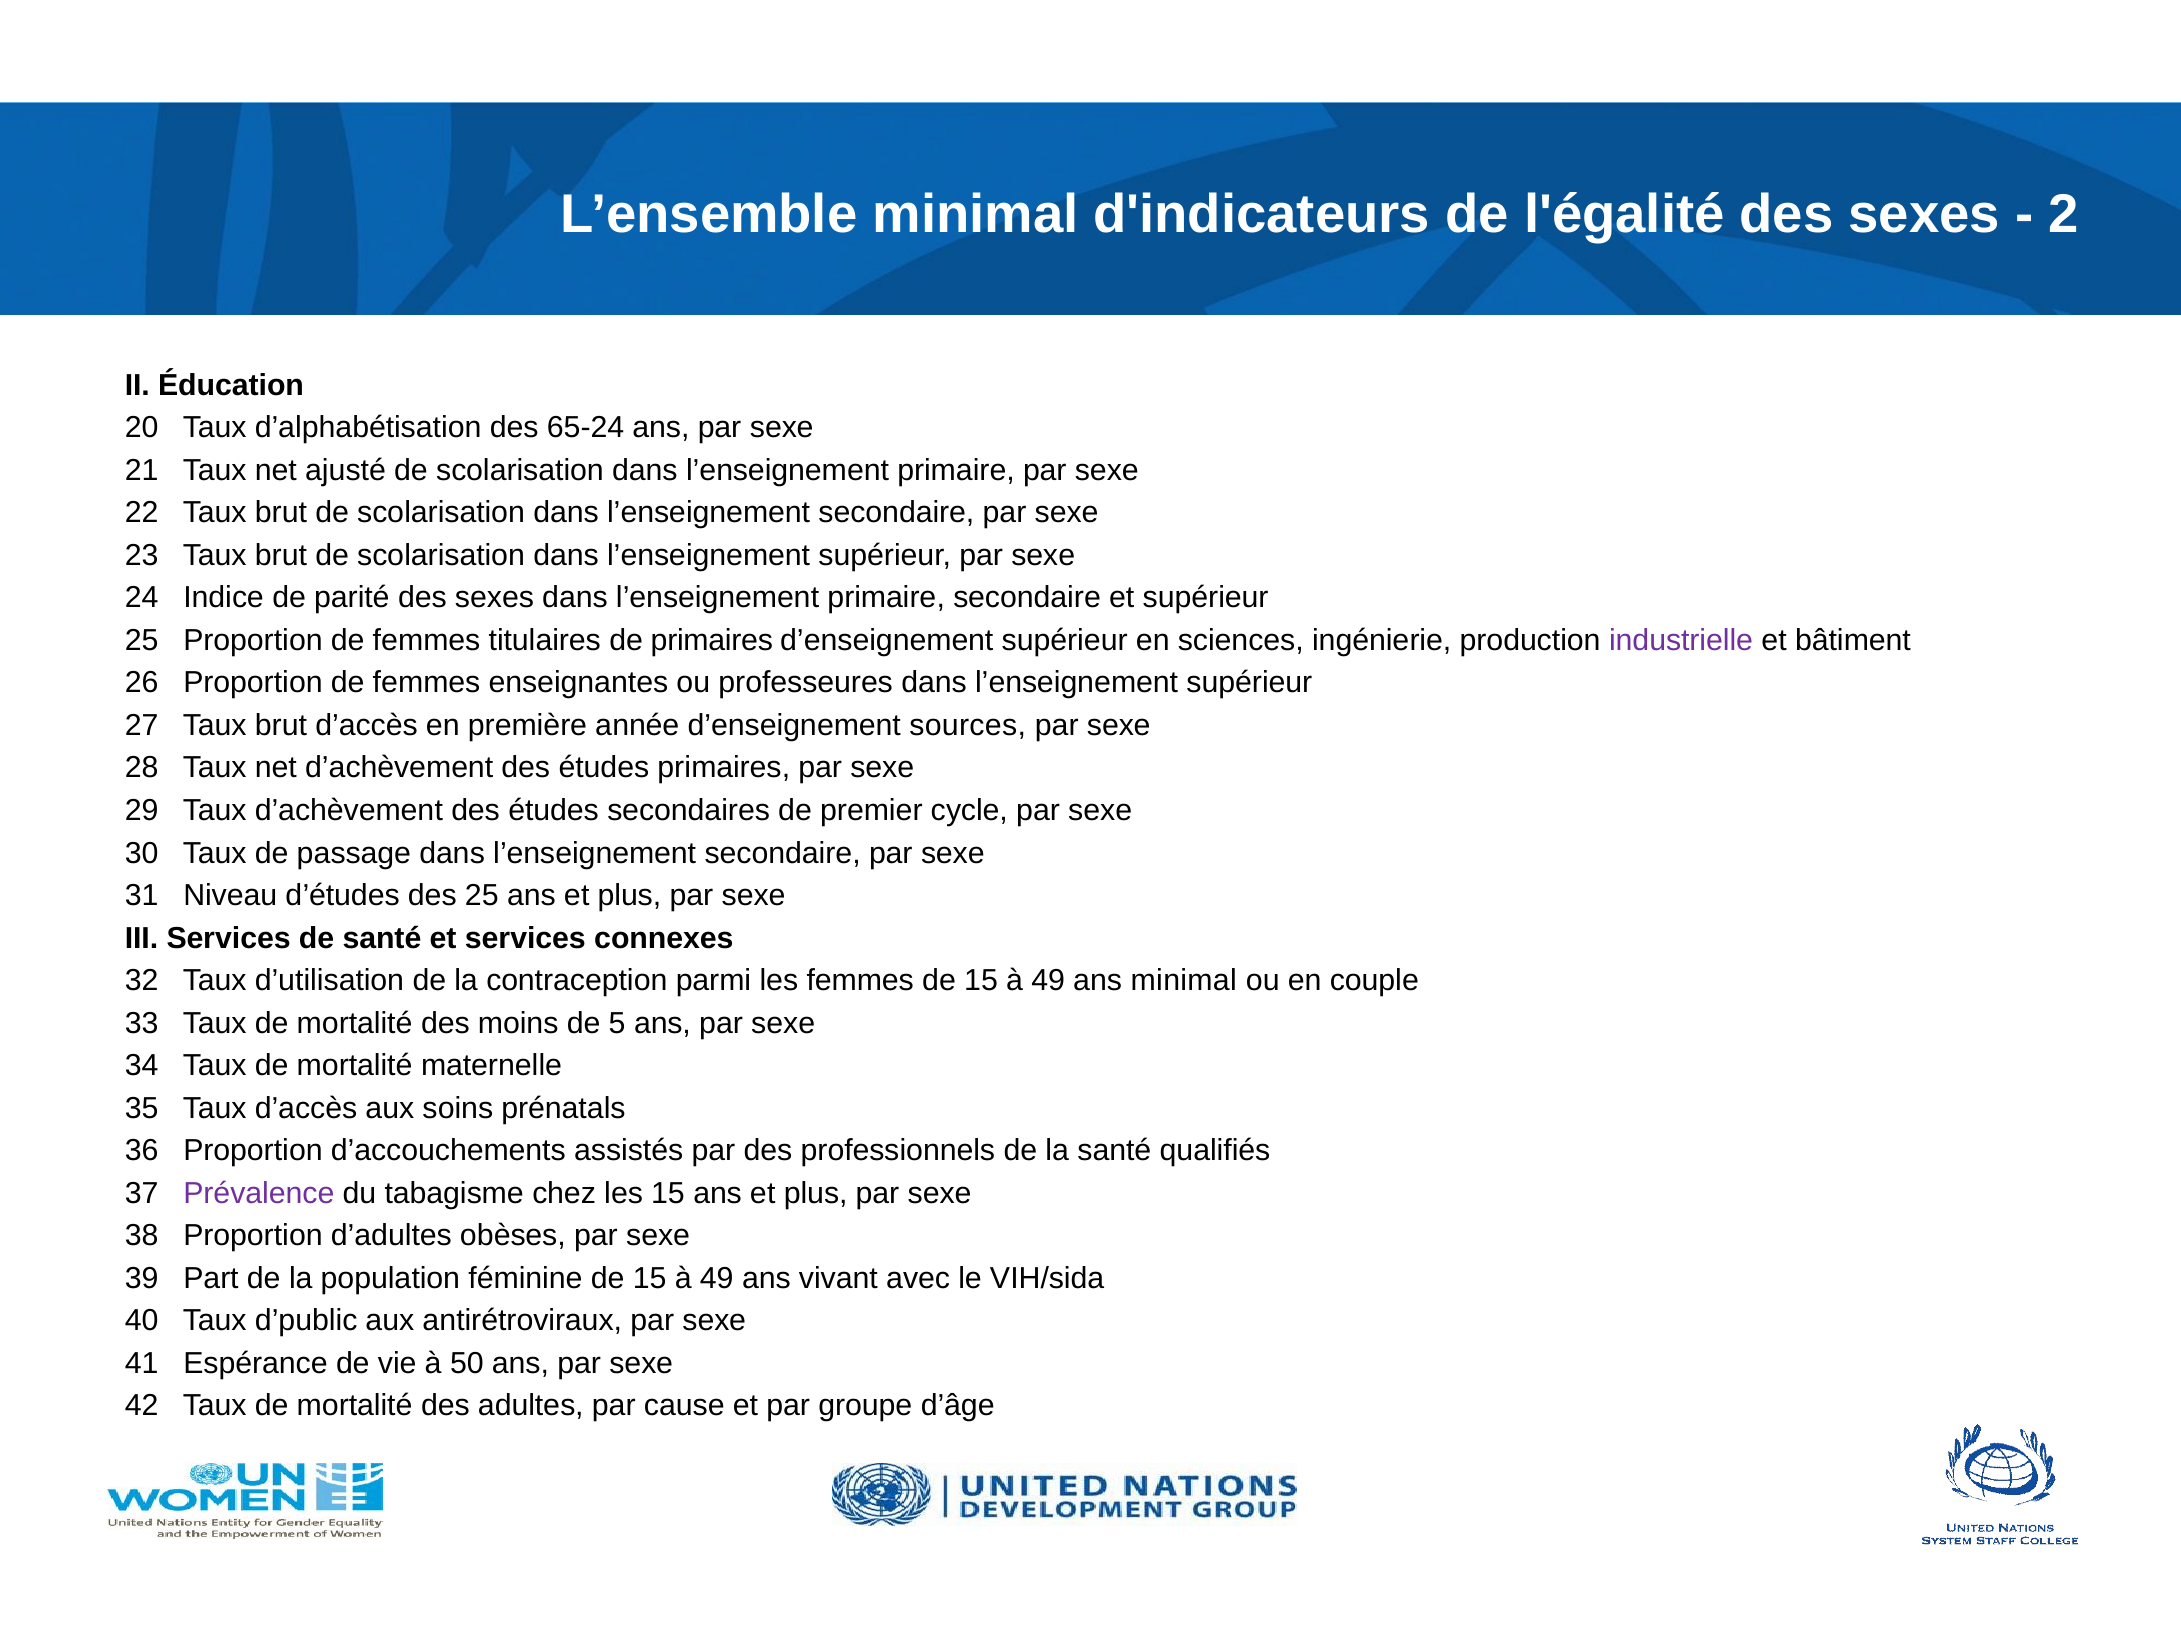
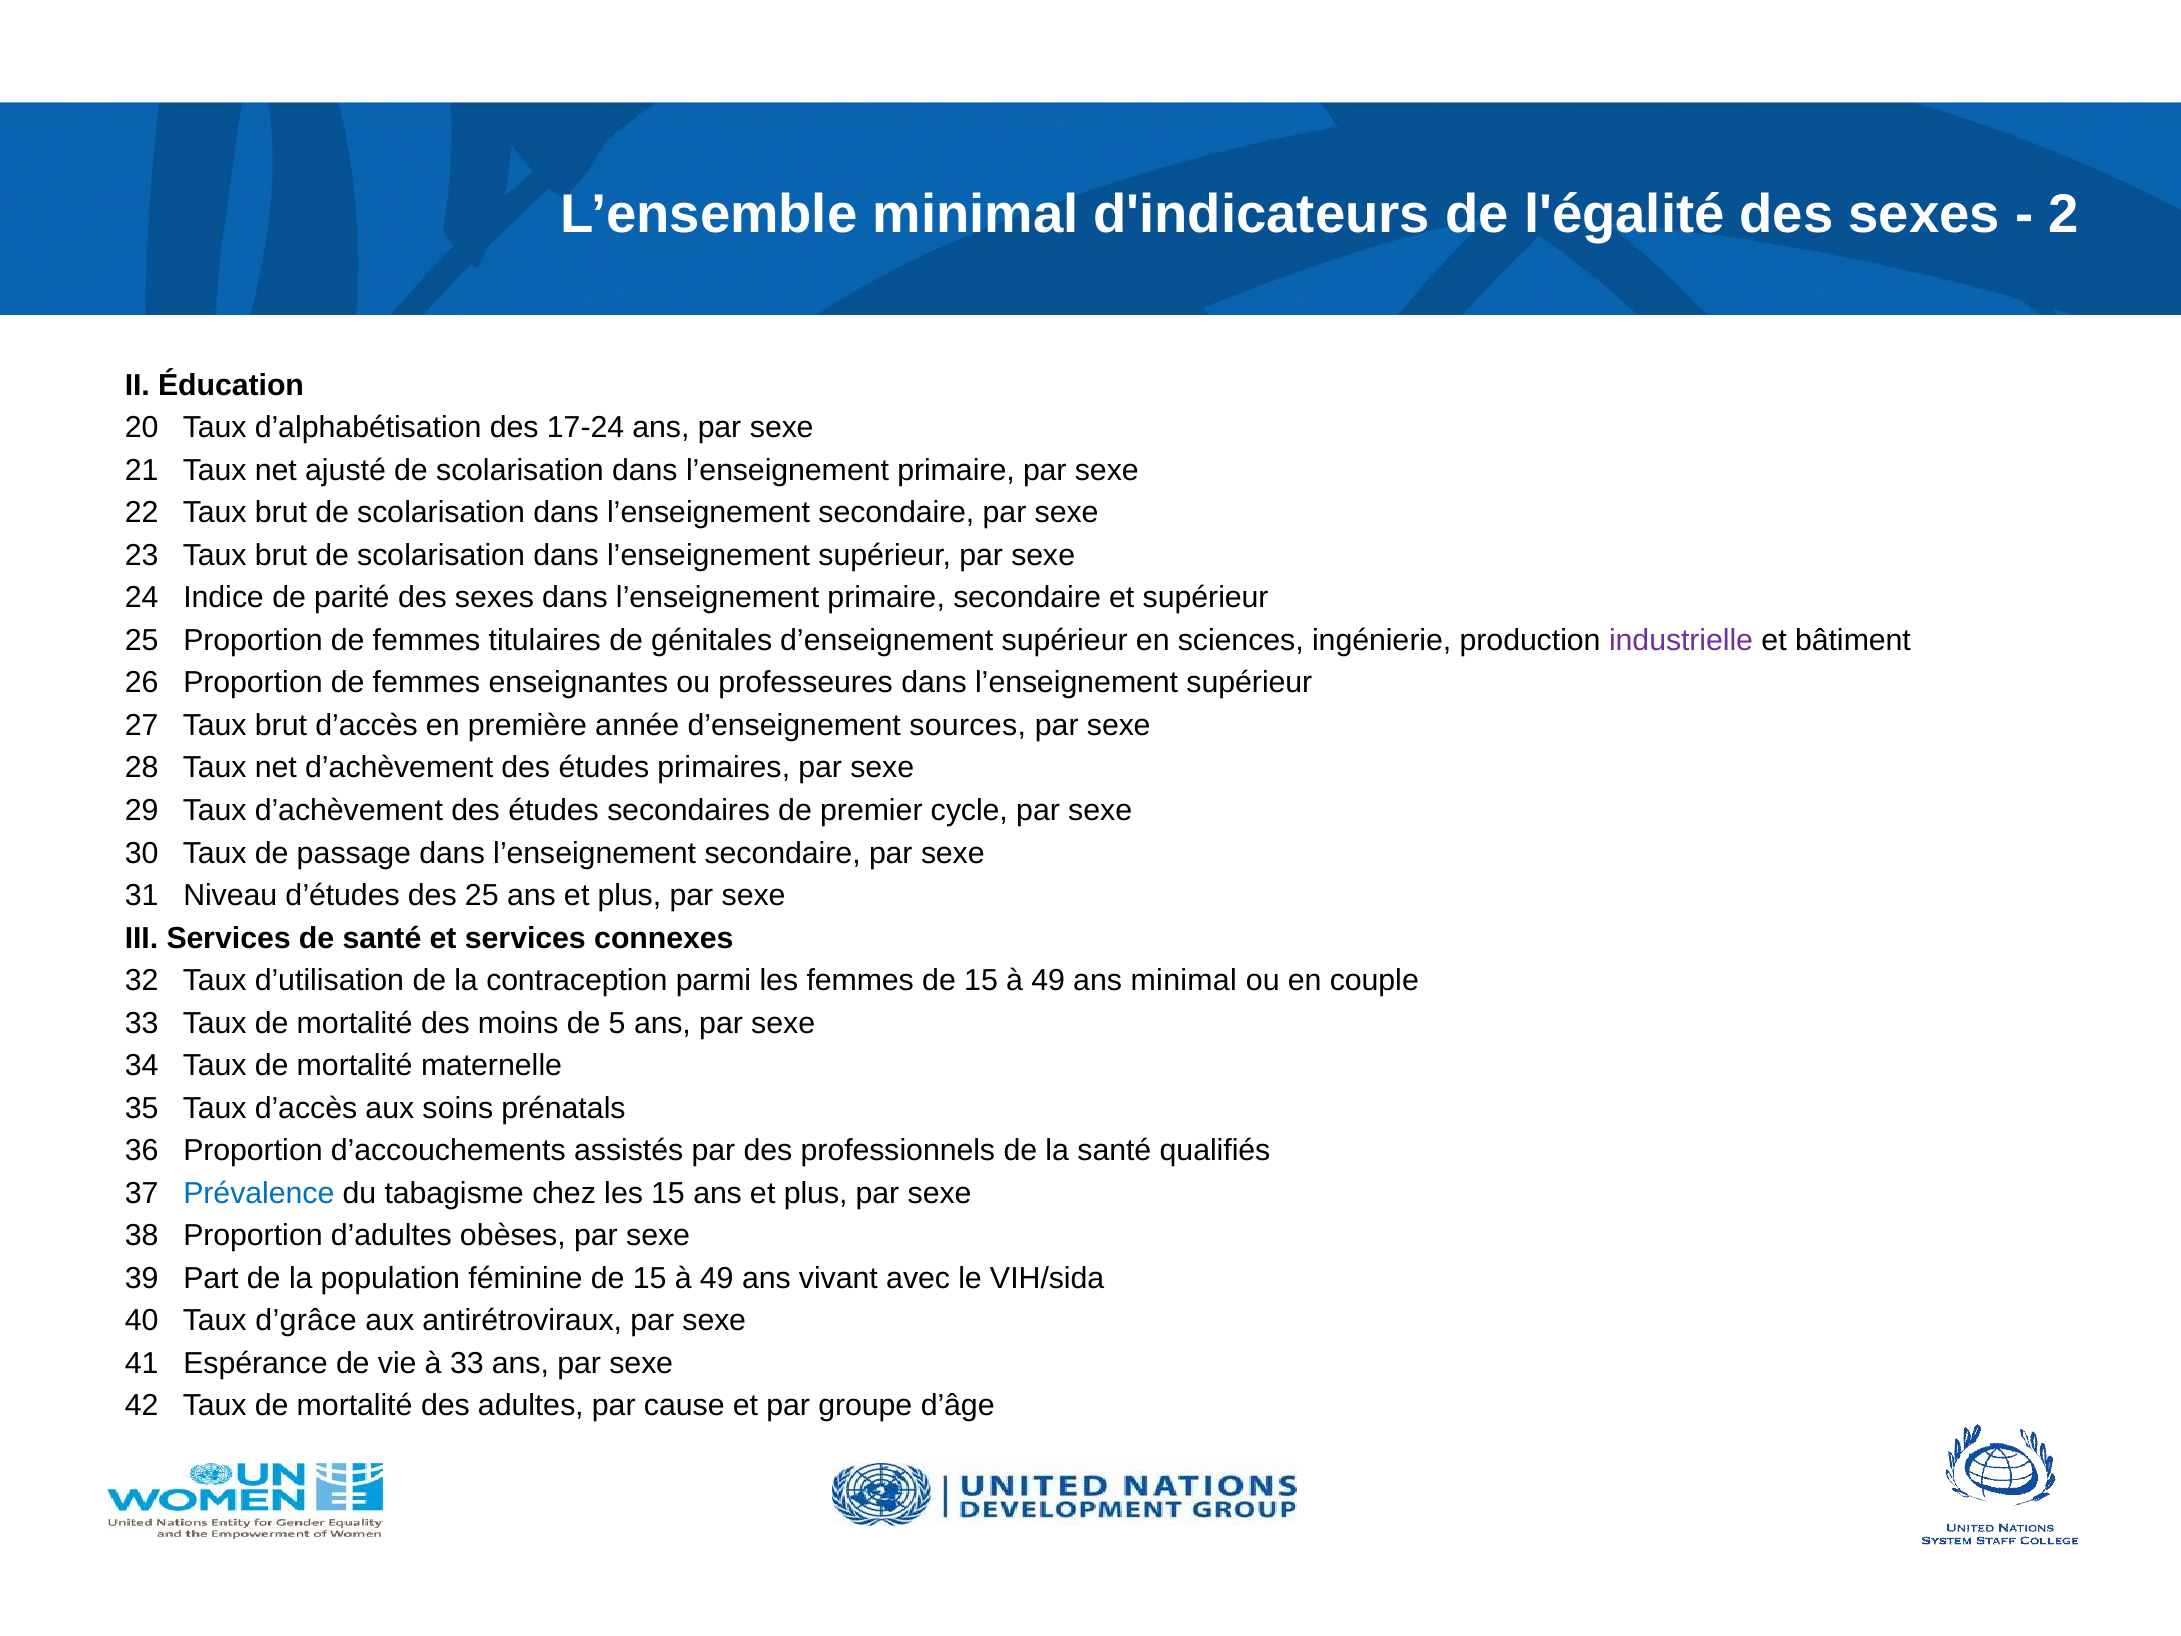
65-24: 65-24 -> 17-24 (586, 428)
de primaires: primaires -> génitales (712, 640)
Prévalence colour: purple -> blue (259, 1193)
d’public: d’public -> d’grâce (306, 1320)
à 50: 50 -> 33 (467, 1363)
